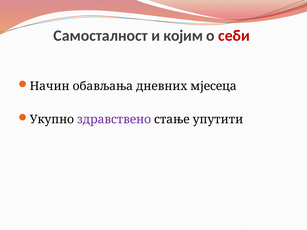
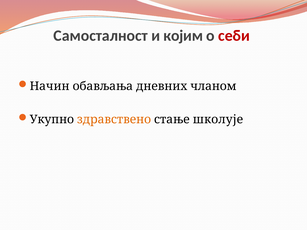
мјесеца: мјесеца -> чланом (213, 86)
здравствено colour: purple -> orange (114, 120)
упутити: упутити -> школује (218, 120)
